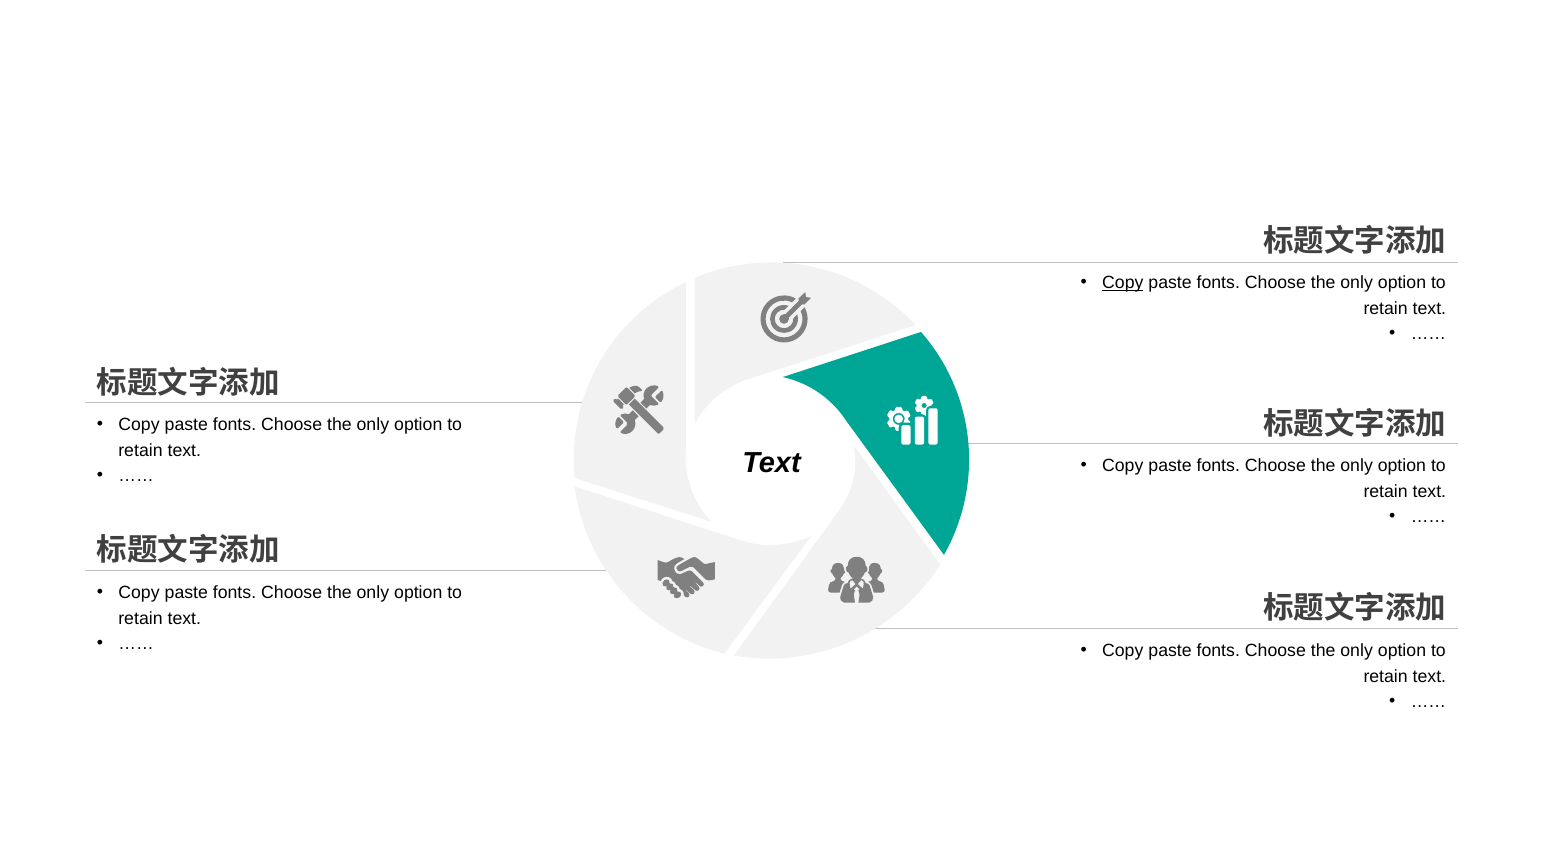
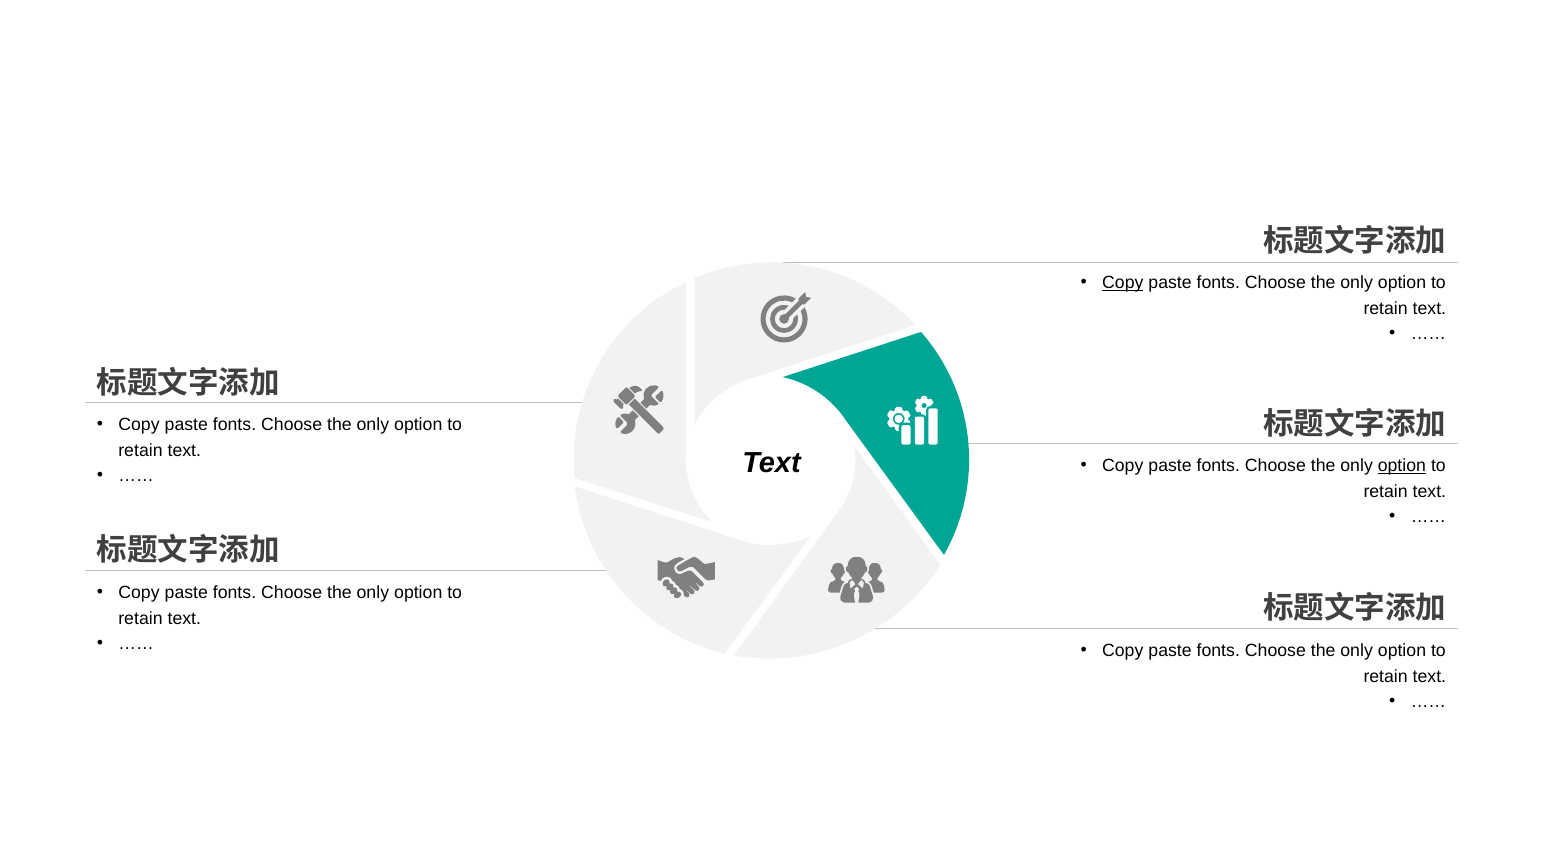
option underline: none -> present (1402, 466)
